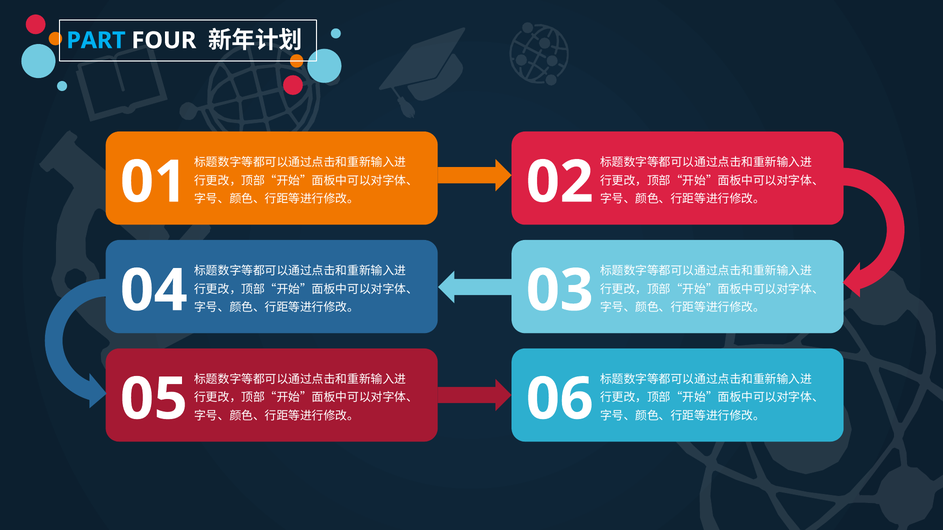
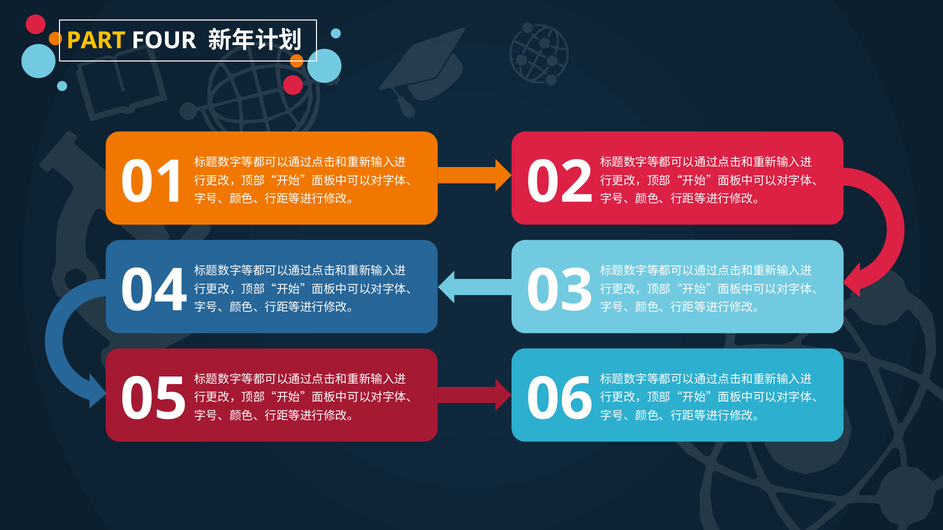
PART colour: light blue -> yellow (96, 40)
